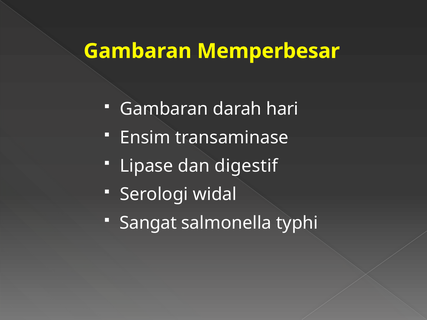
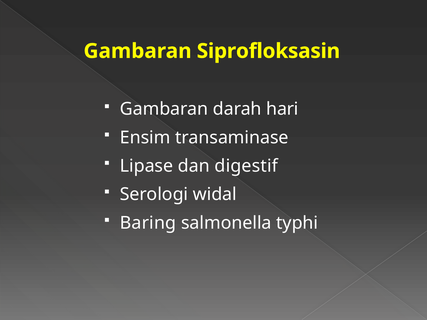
Memperbesar: Memperbesar -> Siprofloksasin (268, 51)
Sangat: Sangat -> Baring (148, 223)
